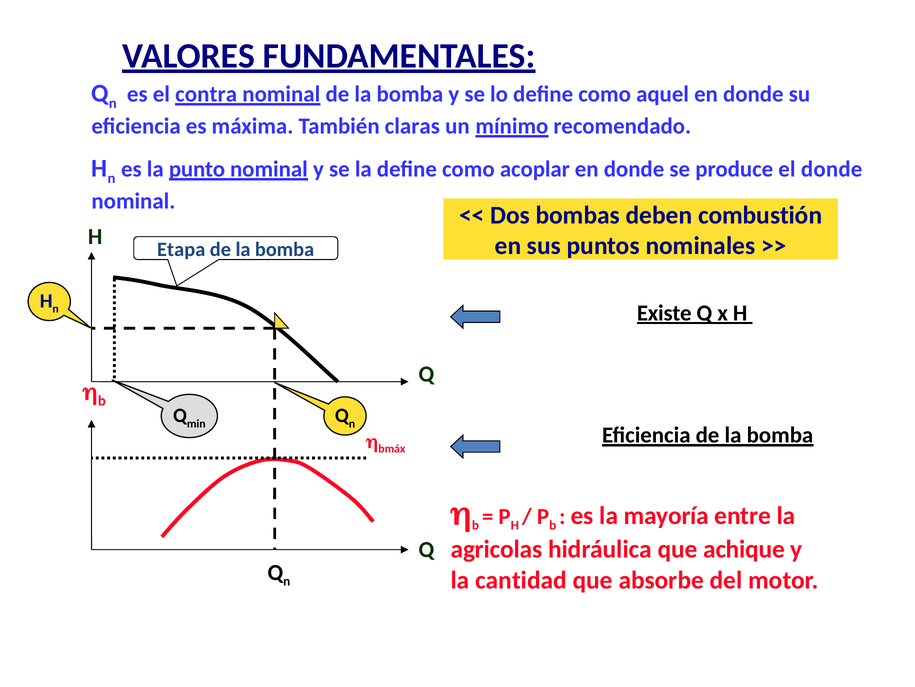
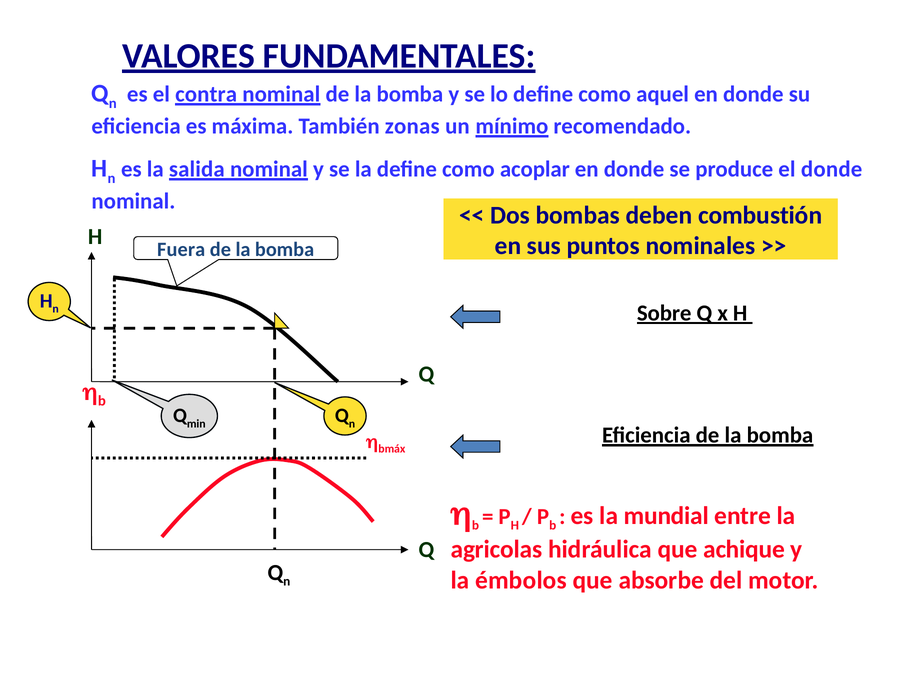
claras: claras -> zonas (412, 126)
punto: punto -> salida (197, 169)
Etapa: Etapa -> Fuera (181, 249)
Existe: Existe -> Sobre (664, 313)
mayoría: mayoría -> mundial (666, 515)
cantidad: cantidad -> émbolos (521, 579)
